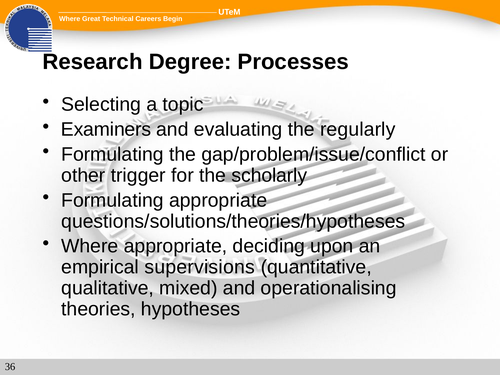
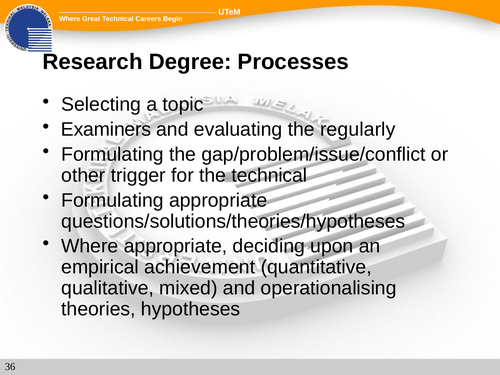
the scholarly: scholarly -> technical (269, 175)
supervisions: supervisions -> achievement (200, 267)
